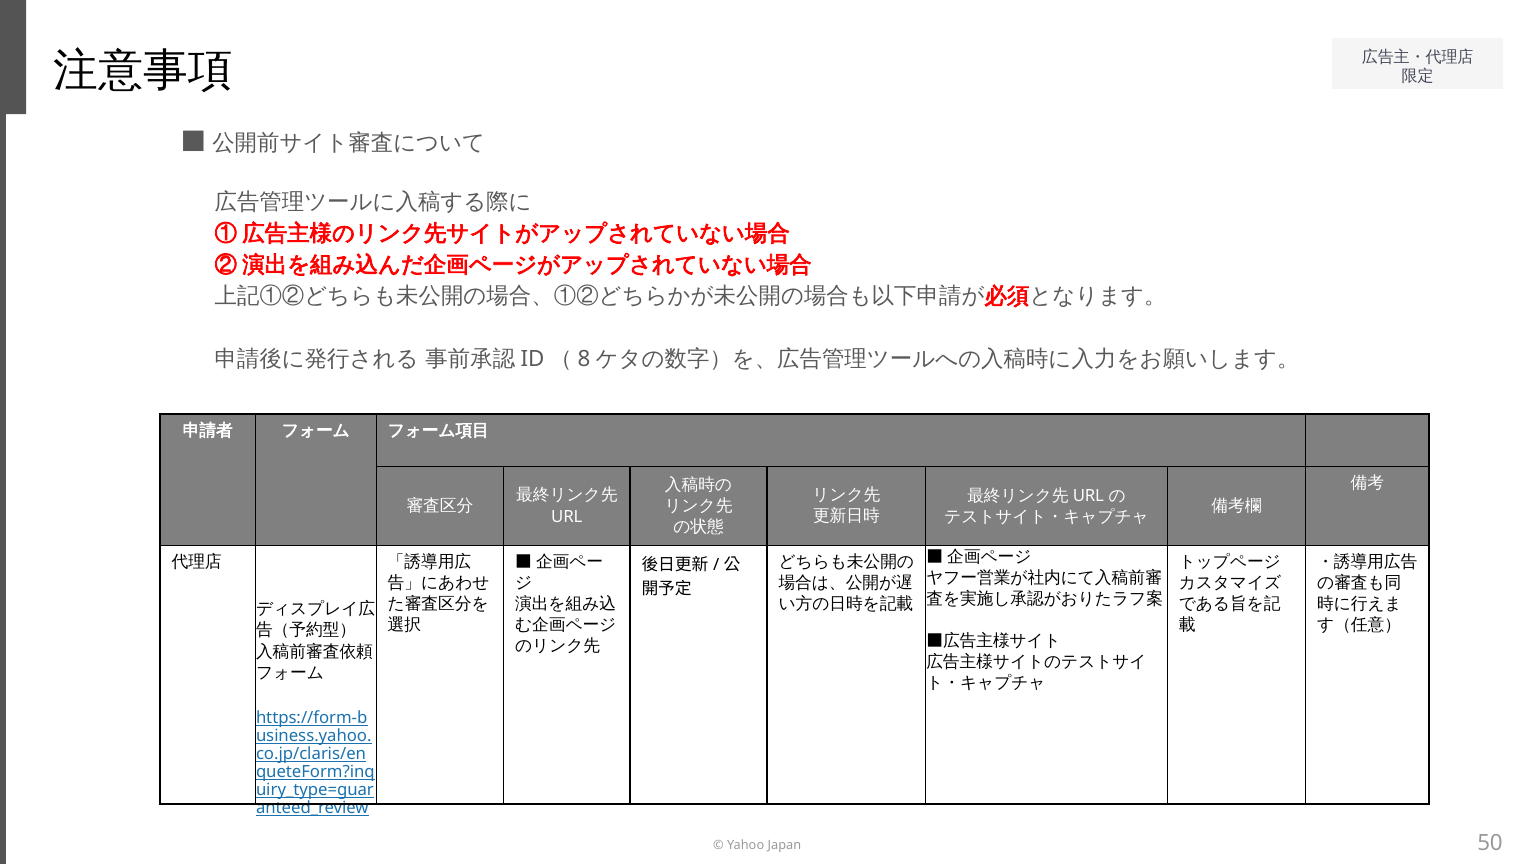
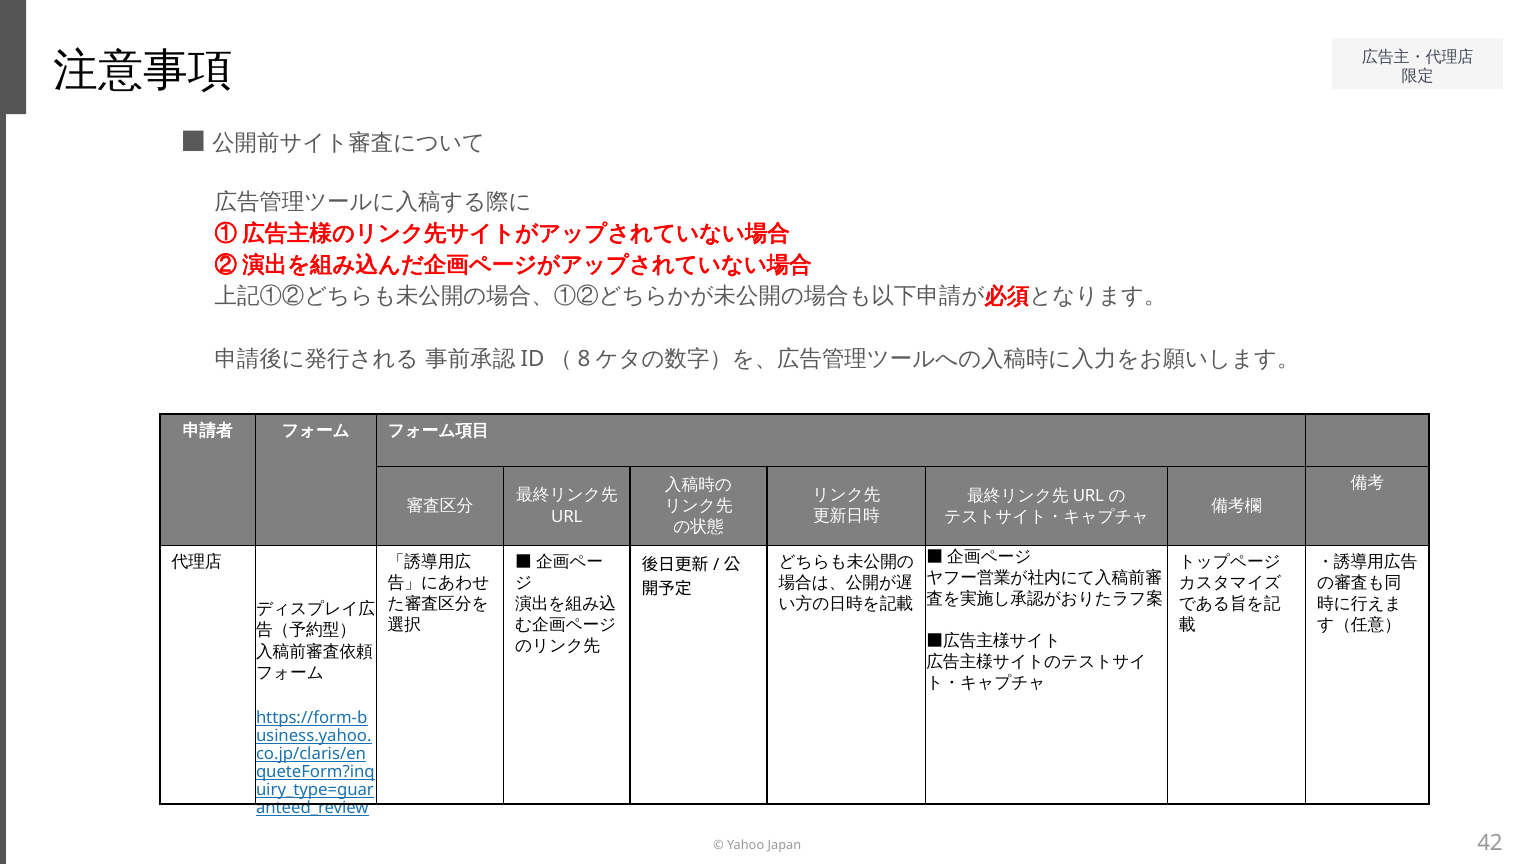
50: 50 -> 42 (1490, 842)
